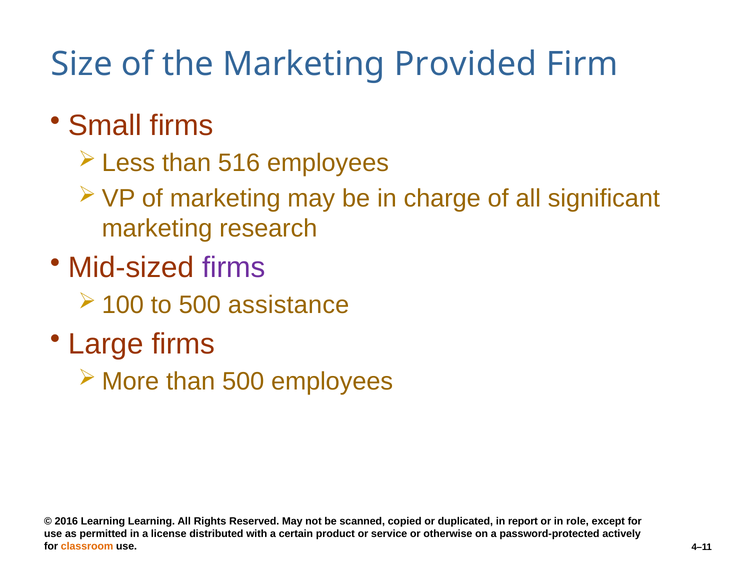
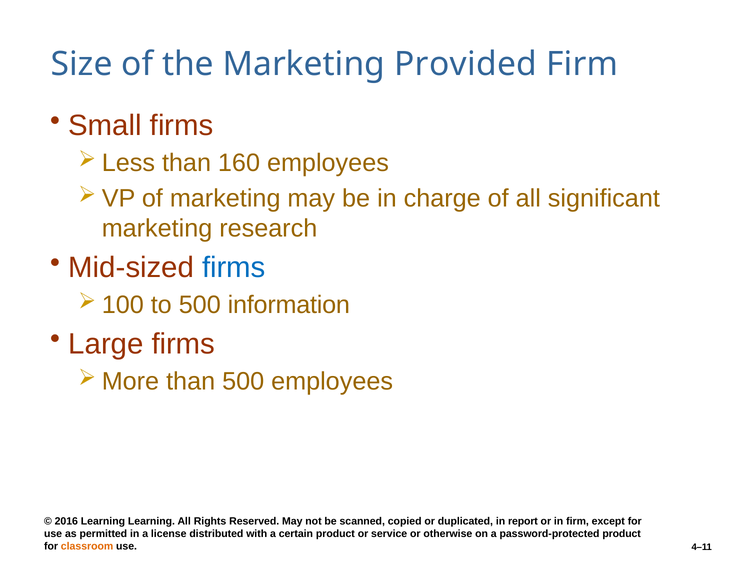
516: 516 -> 160 (239, 163)
firms colour: purple -> blue (234, 268)
assistance: assistance -> information (289, 305)
in role: role -> firm (578, 521)
password-protected actively: actively -> product (622, 534)
